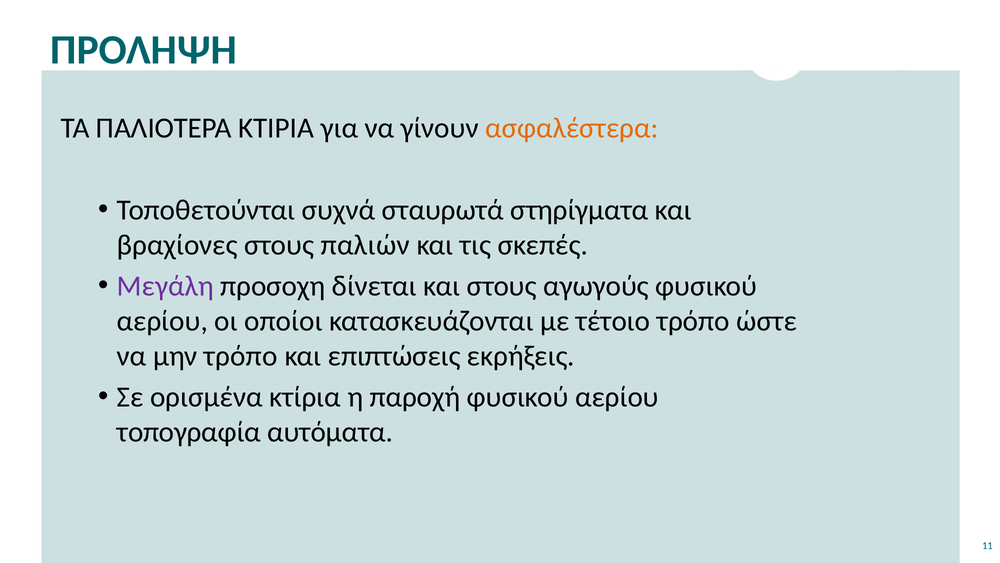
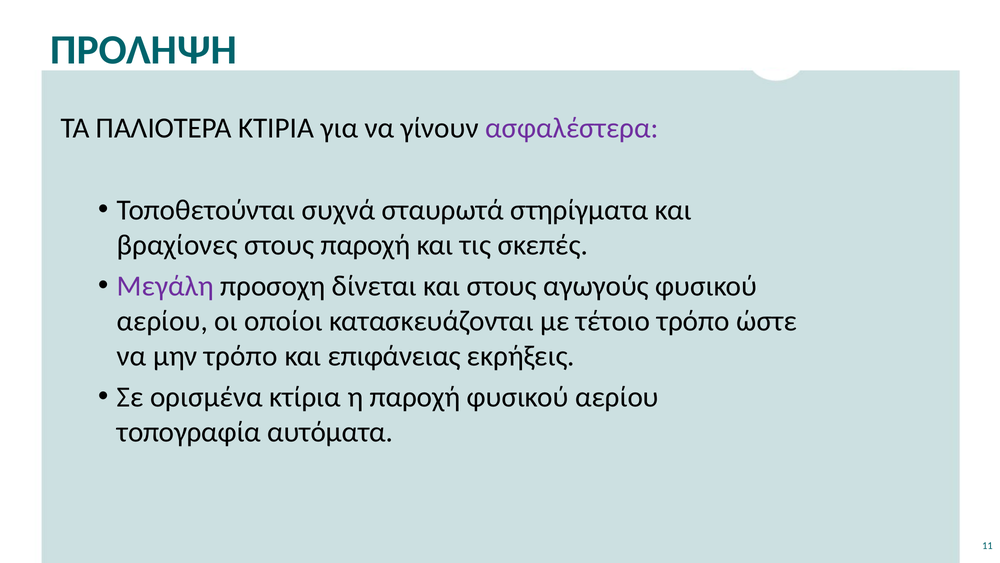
ασφαλέστερα colour: orange -> purple (572, 128)
στους παλιών: παλιών -> παροχή (365, 245)
επιπτώσεις: επιπτώσεις -> επιφάνειας (394, 356)
